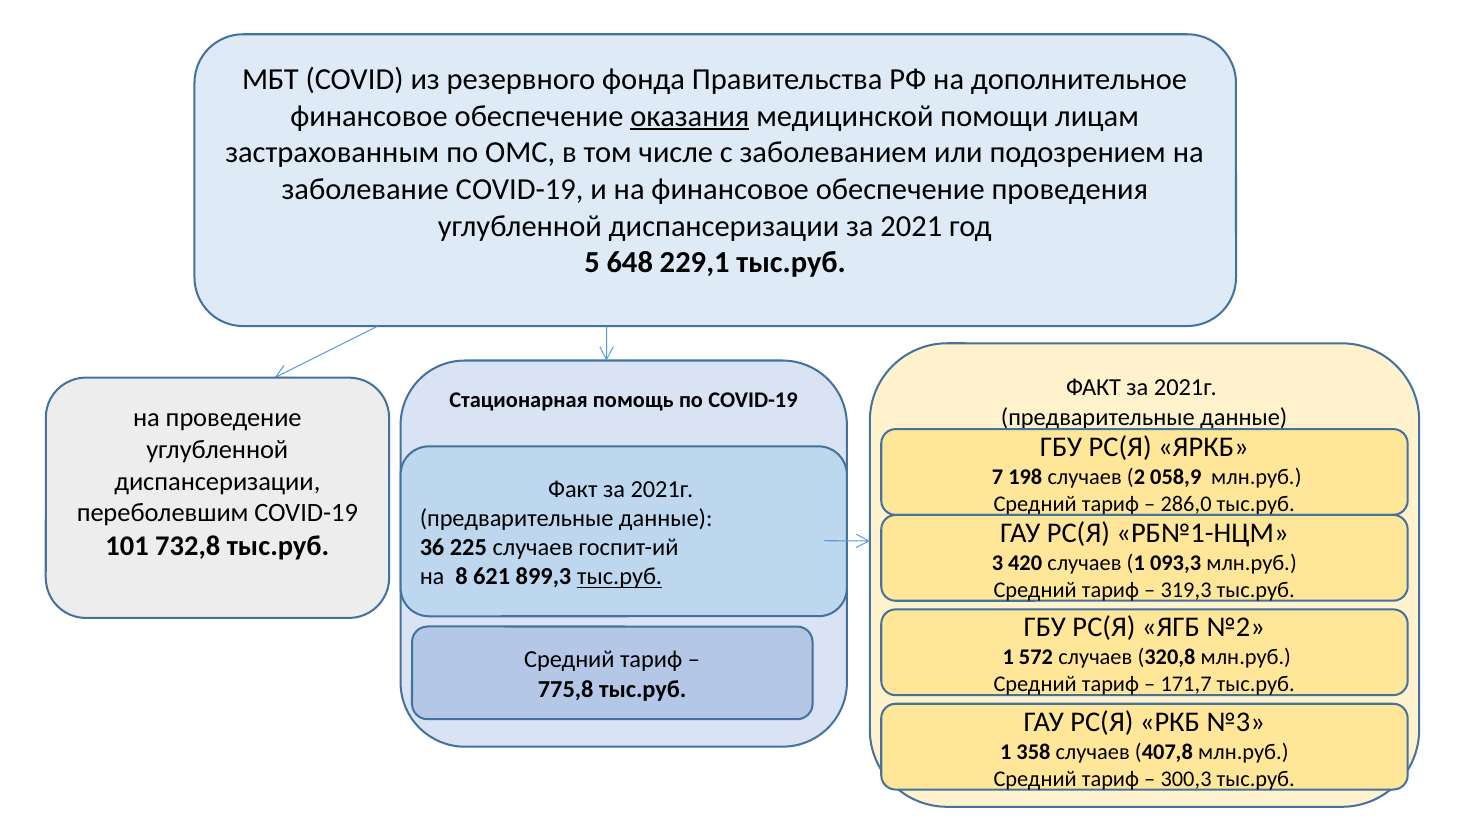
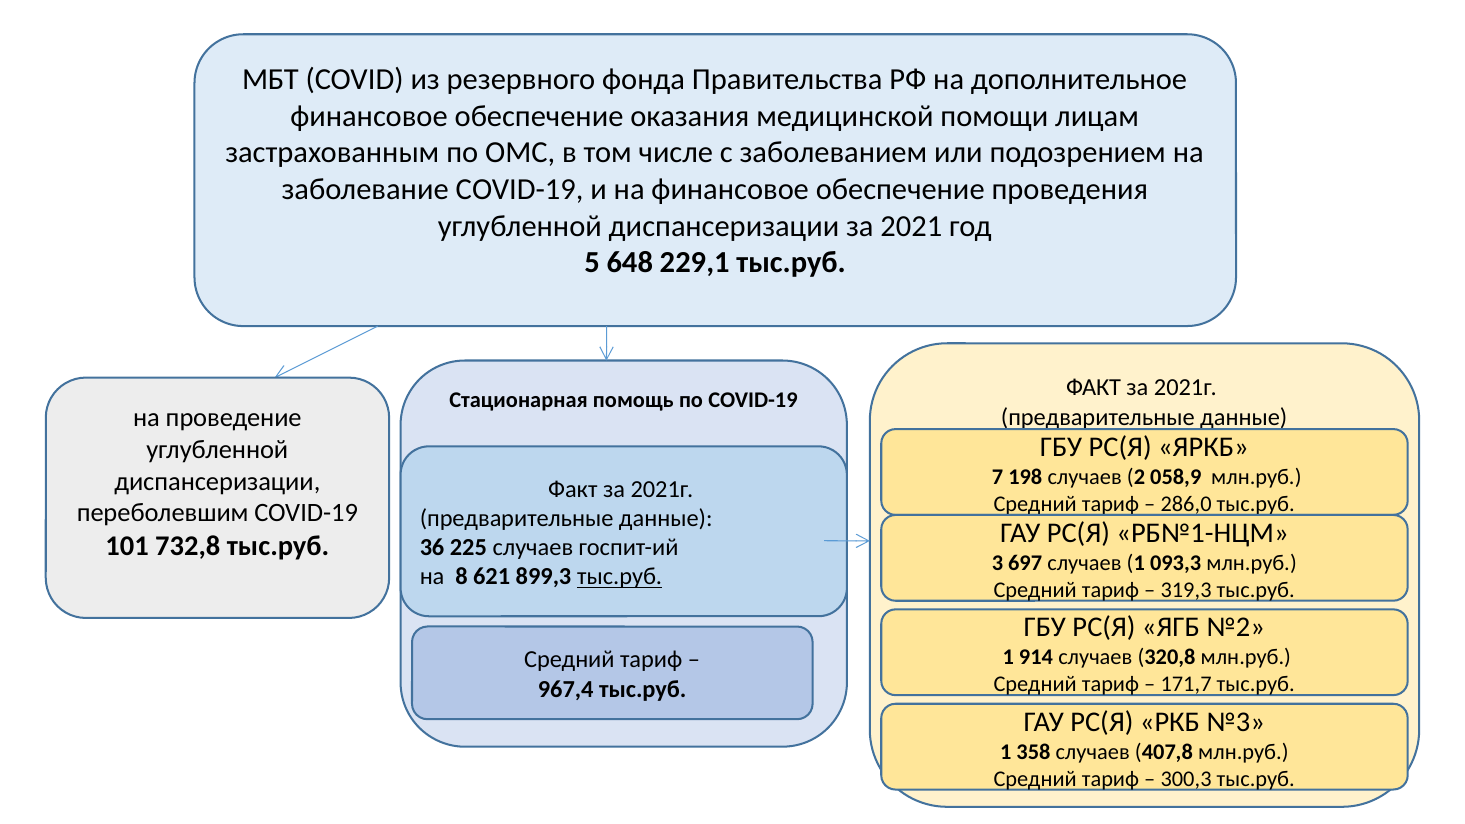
оказания underline: present -> none (690, 116)
420: 420 -> 697 (1025, 563)
572: 572 -> 914 (1036, 658)
775,8: 775,8 -> 967,4 (566, 689)
